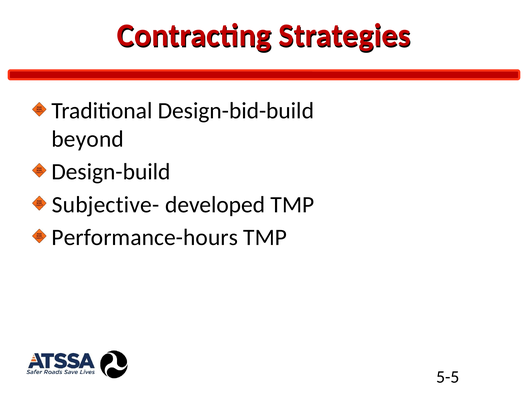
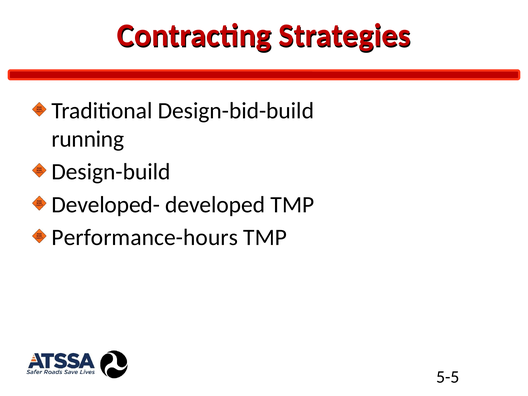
beyond: beyond -> running (88, 139)
Subjective-: Subjective- -> Developed- (106, 205)
